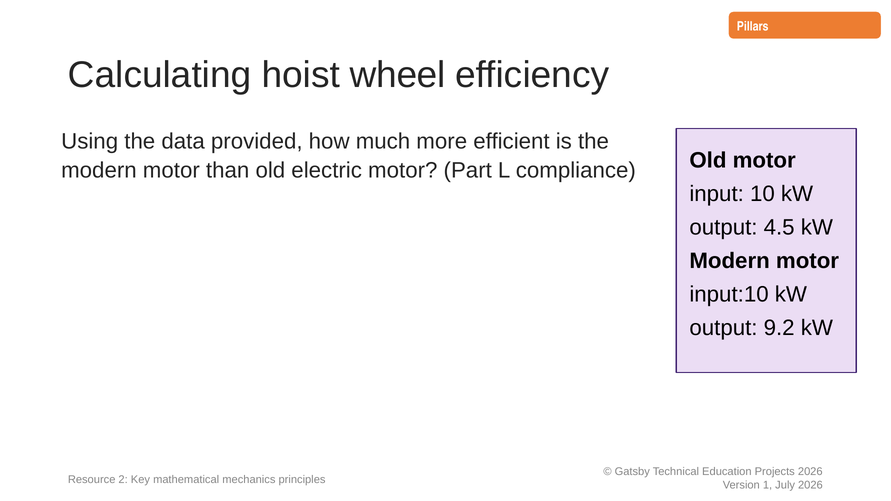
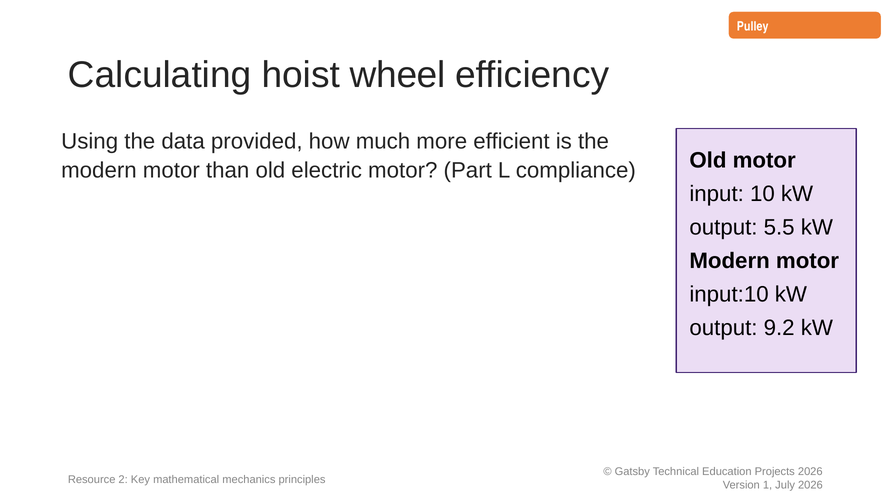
Pillars: Pillars -> Pulley (753, 26)
4.5: 4.5 -> 5.5 (779, 228)
